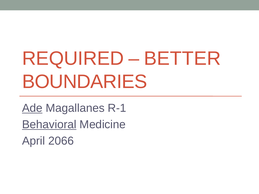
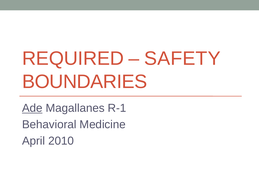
BETTER: BETTER -> SAFETY (182, 59)
Behavioral underline: present -> none (49, 125)
2066: 2066 -> 2010 (61, 141)
